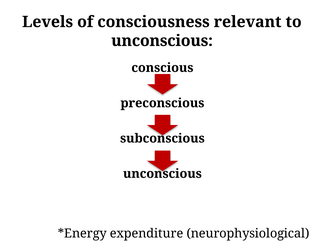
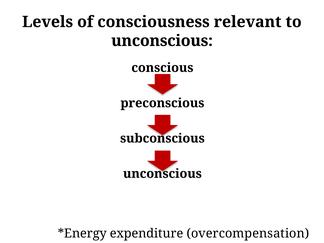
neurophysiological: neurophysiological -> overcompensation (248, 233)
